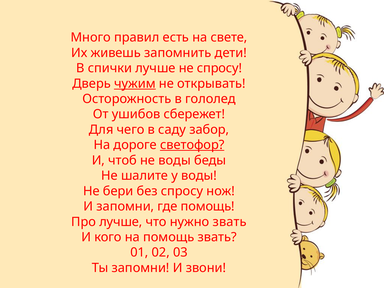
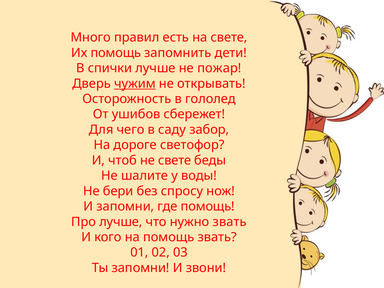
Их живешь: живешь -> помощь (116, 53)
не спросу: спросу -> пожар (219, 68)
светофор underline: present -> none (192, 145)
не воды: воды -> свете (175, 160)
